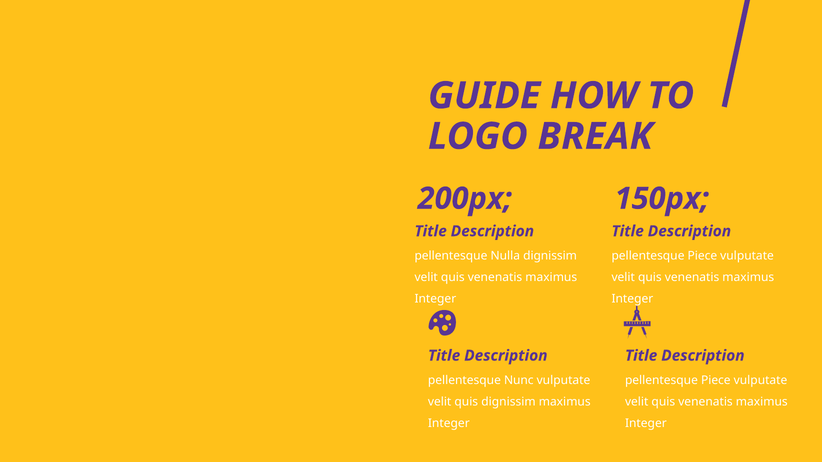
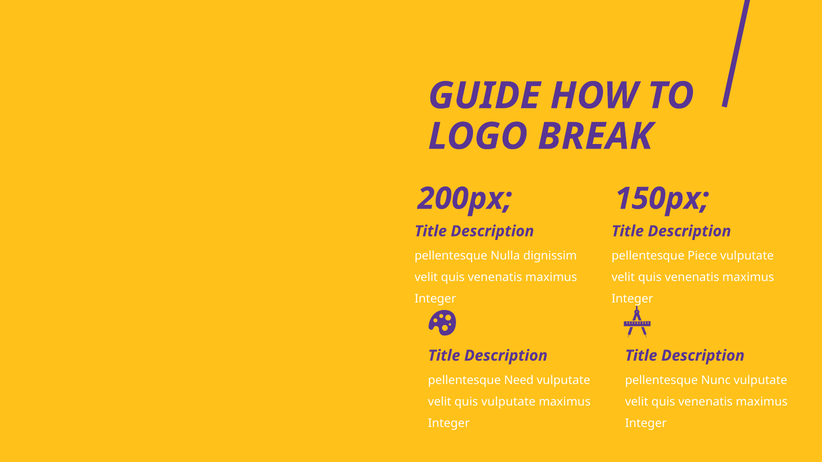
Nunc: Nunc -> Need (519, 380)
Piece: Piece -> Nunc (716, 380)
quis dignissim: dignissim -> vulputate (508, 402)
